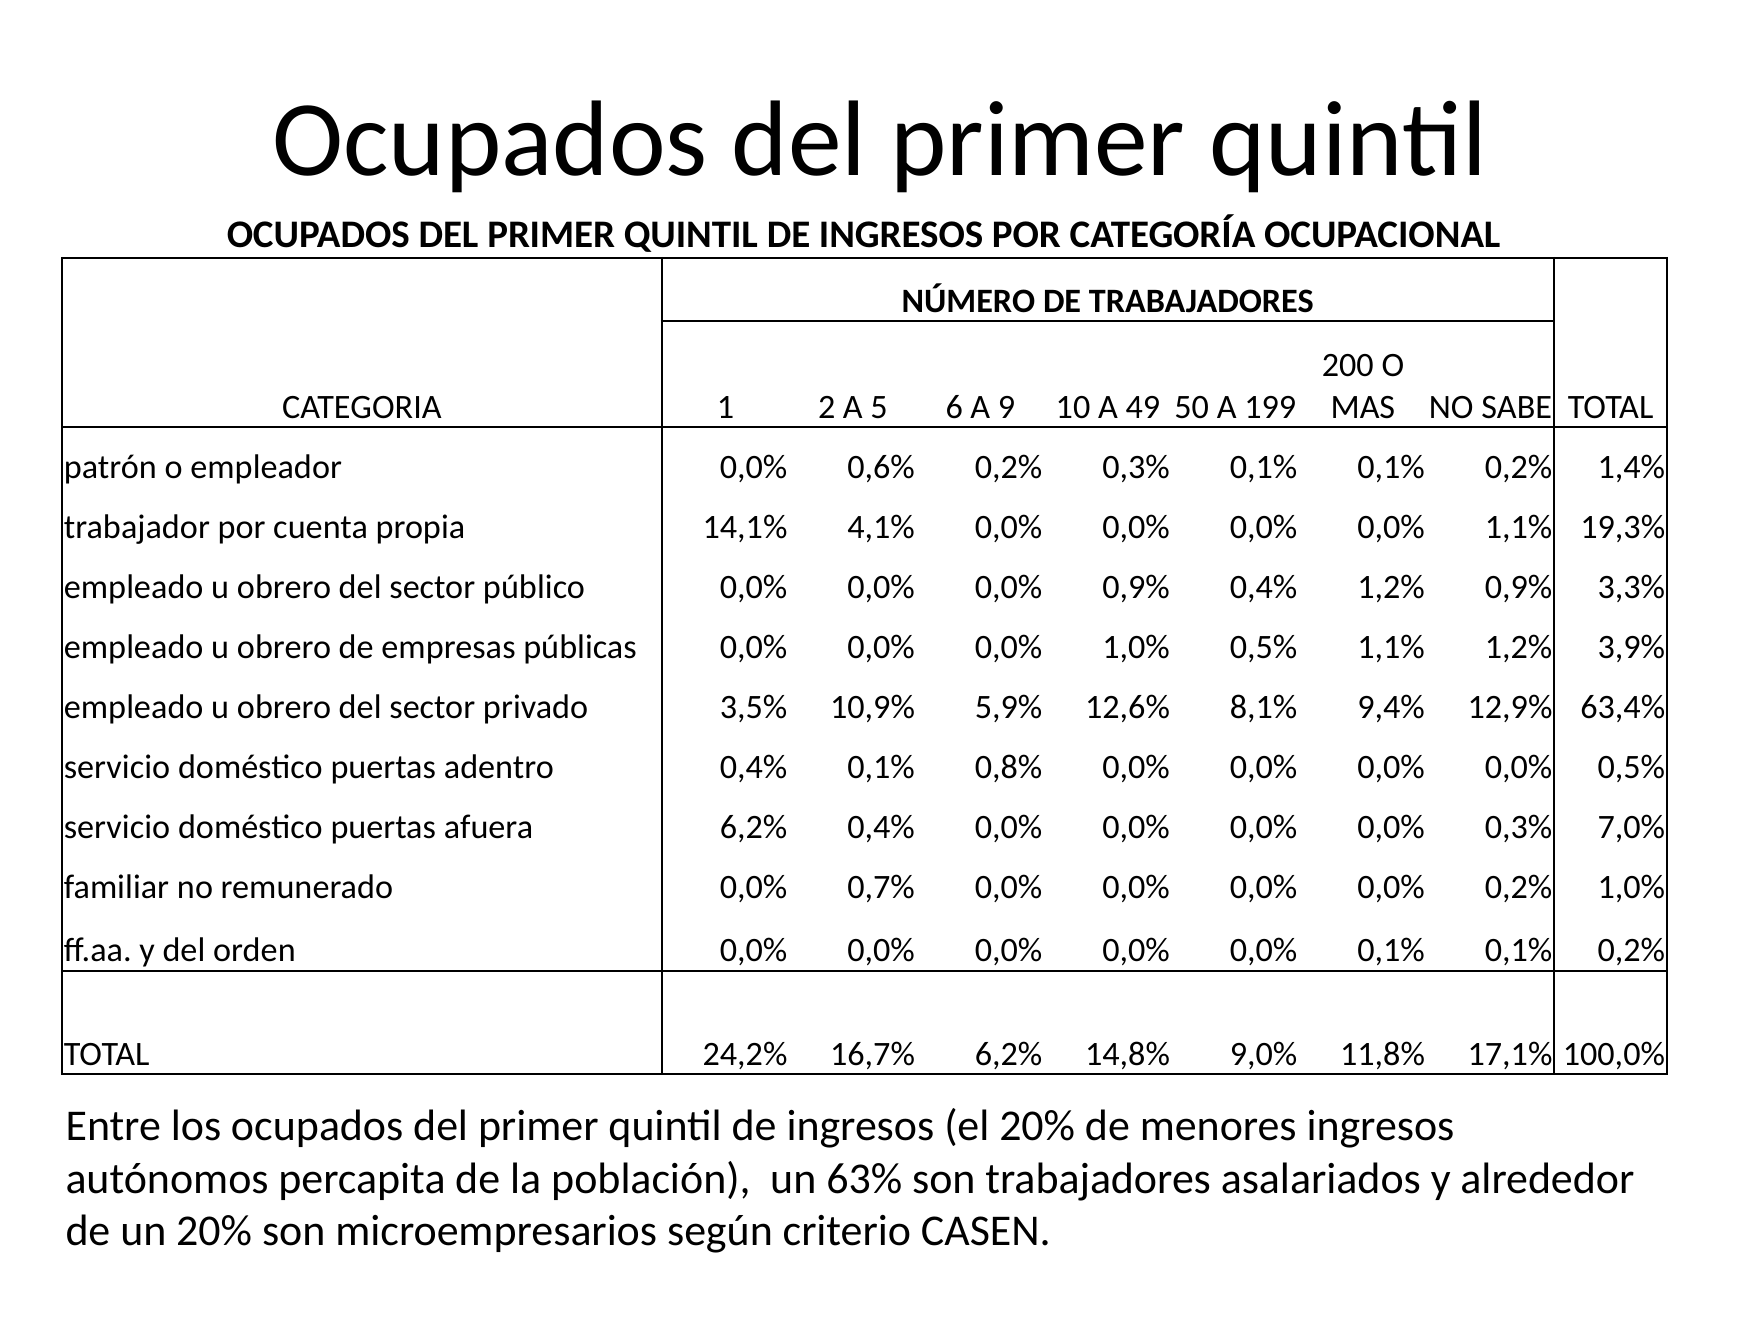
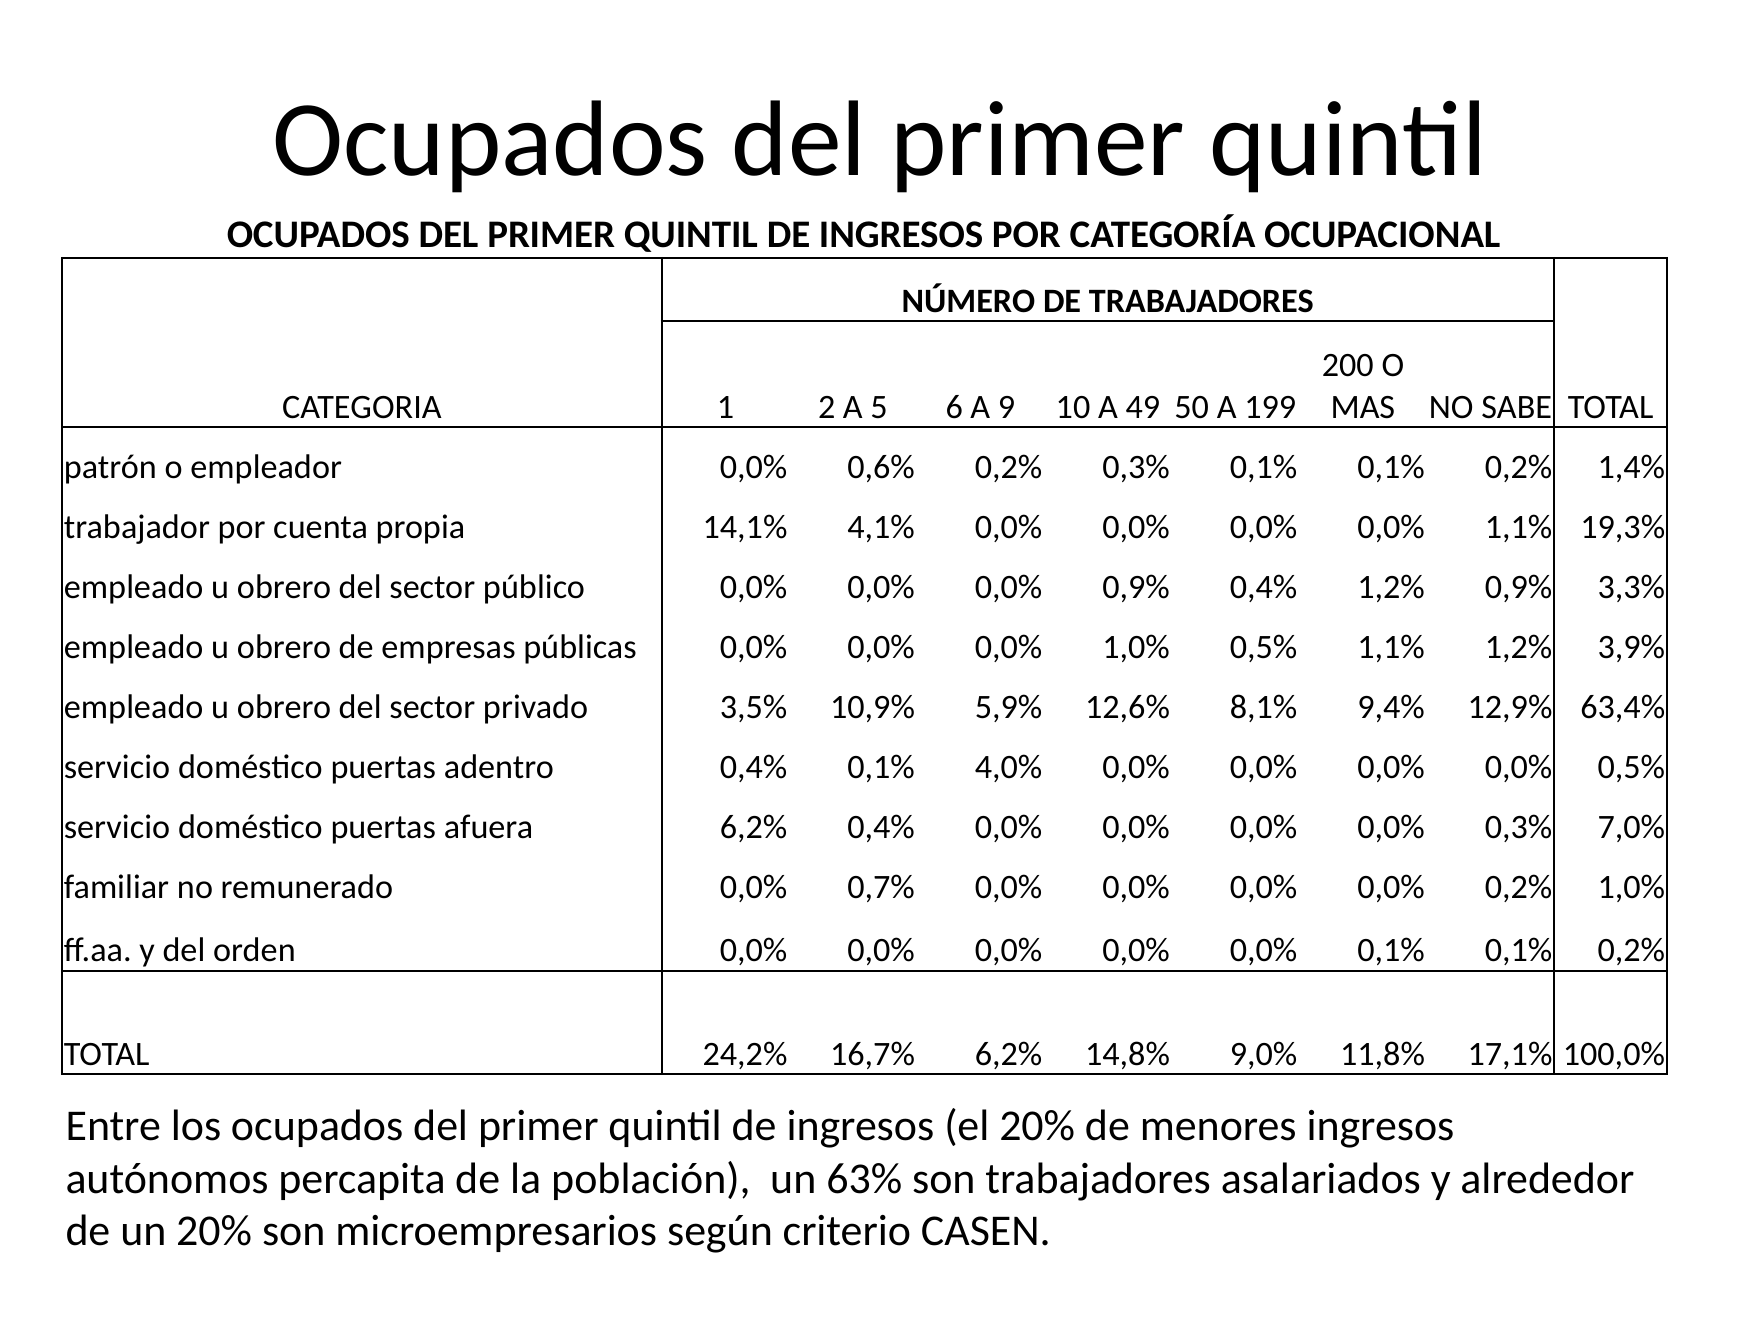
0,8%: 0,8% -> 4,0% (1009, 767)
